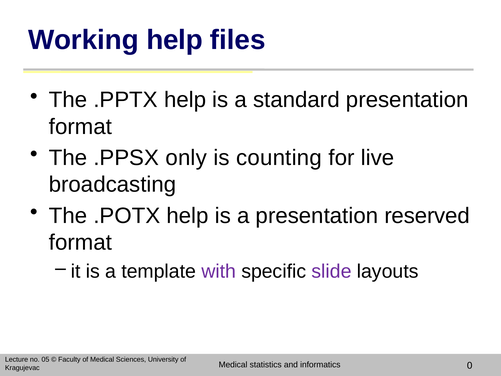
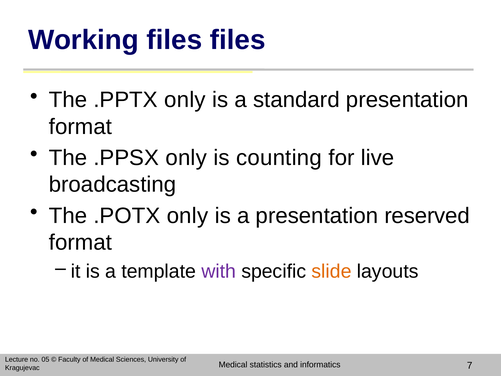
Working help: help -> files (174, 40)
.PPTX help: help -> only (185, 100)
.POTX help: help -> only (187, 216)
slide colour: purple -> orange (332, 271)
0: 0 -> 7 (470, 365)
